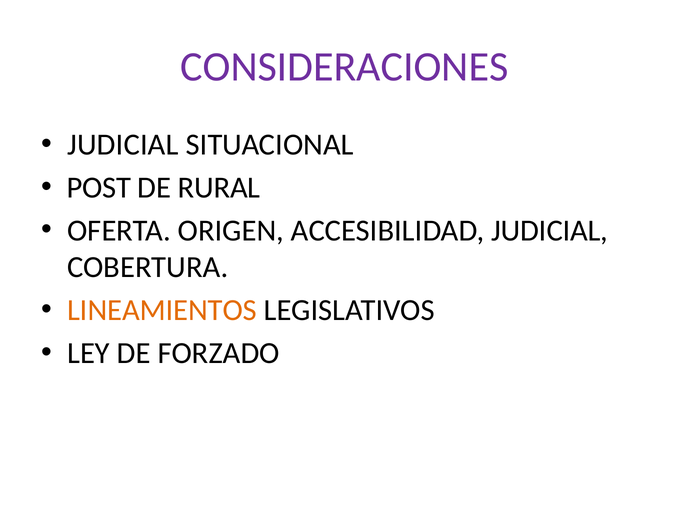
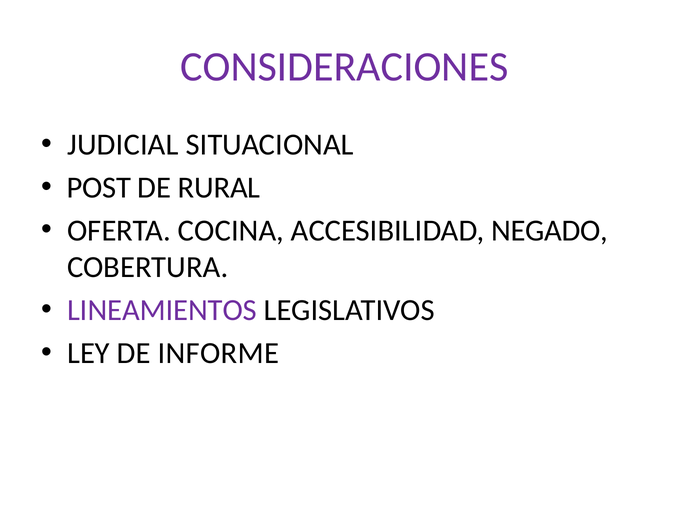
ORIGEN: ORIGEN -> COCINA (231, 230)
ACCESIBILIDAD JUDICIAL: JUDICIAL -> NEGADO (550, 230)
LINEAMIENTOS colour: orange -> purple (162, 310)
FORZADO: FORZADO -> INFORME (219, 353)
